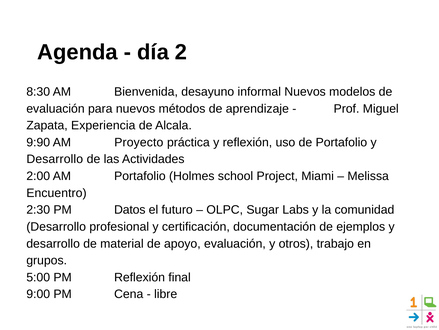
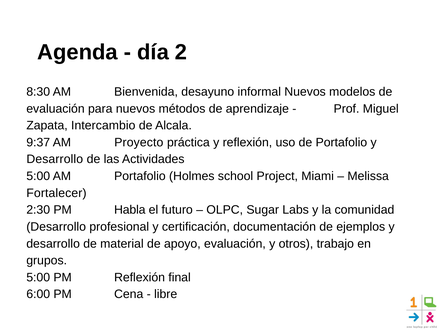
Experiencia: Experiencia -> Intercambio (103, 125)
9:90: 9:90 -> 9:37 (38, 142)
2:00: 2:00 -> 5:00 (38, 176)
Encuentro: Encuentro -> Fortalecer (56, 193)
Datos: Datos -> Habla (130, 209)
9:00: 9:00 -> 6:00 (38, 294)
